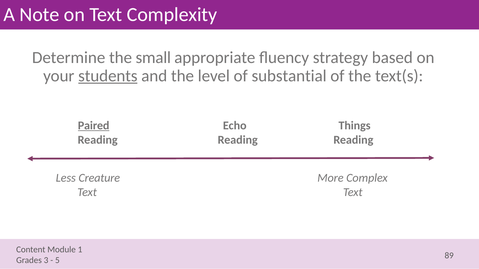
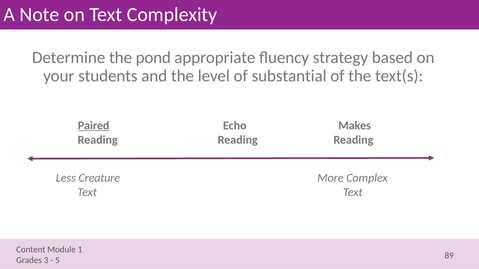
small: small -> pond (153, 58)
students underline: present -> none (108, 76)
Things: Things -> Makes (355, 126)
